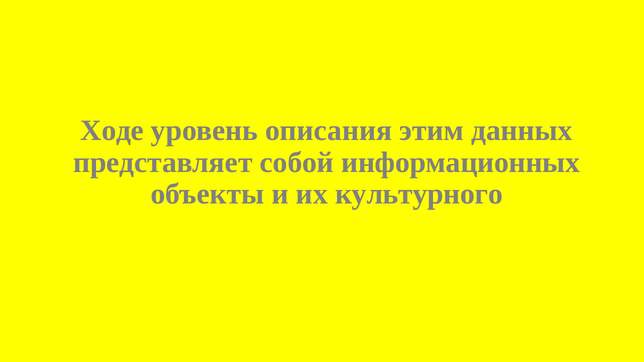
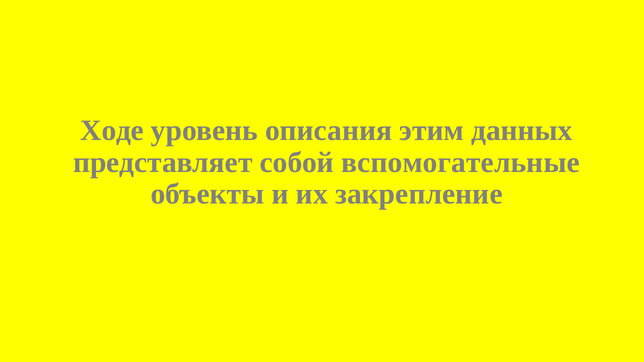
информационных: информационных -> вспомогательные (461, 163)
культурного: культурного -> закрепление (419, 194)
